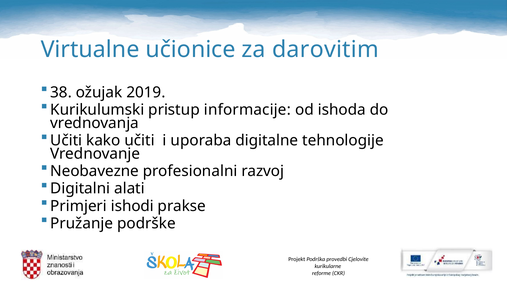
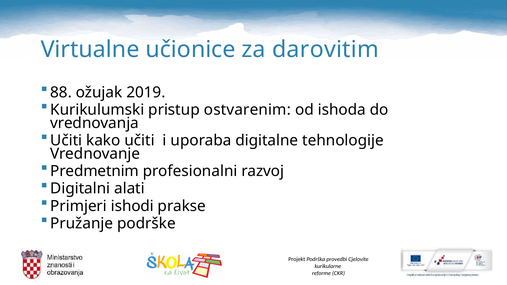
38: 38 -> 88 (61, 92)
informacije: informacije -> ostvarenim (247, 110)
Neobavezne: Neobavezne -> Predmetnim (95, 171)
